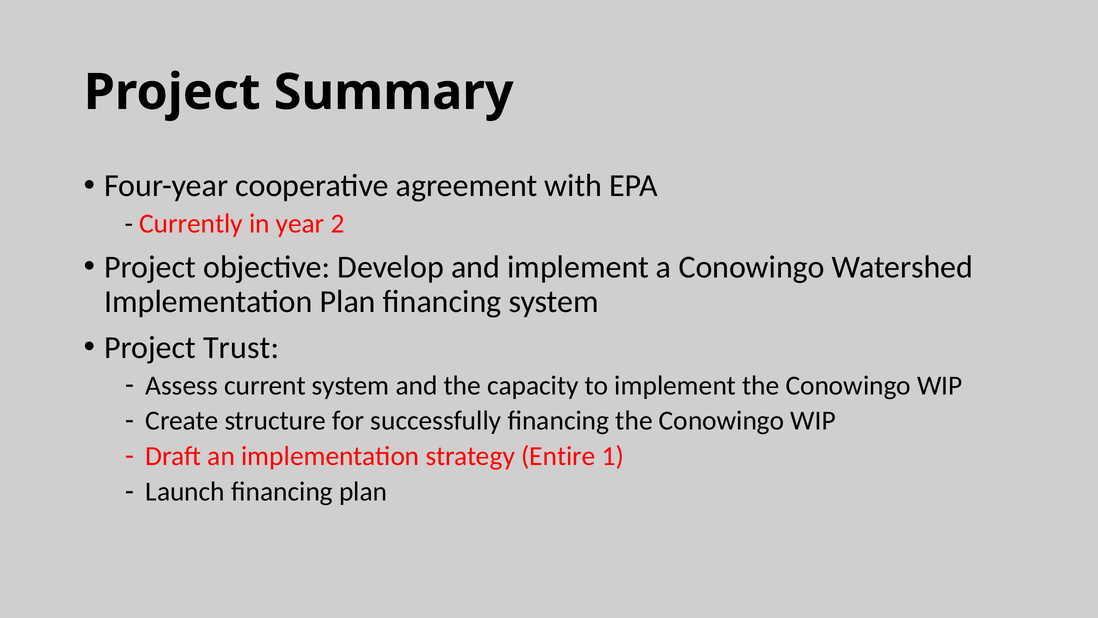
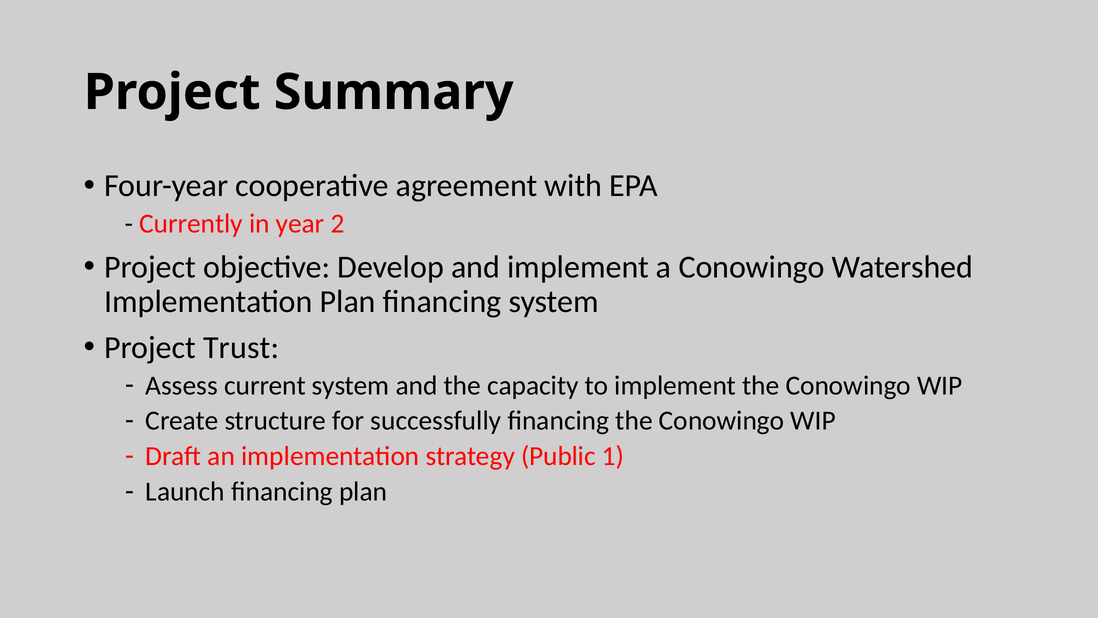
Entire: Entire -> Public (558, 456)
